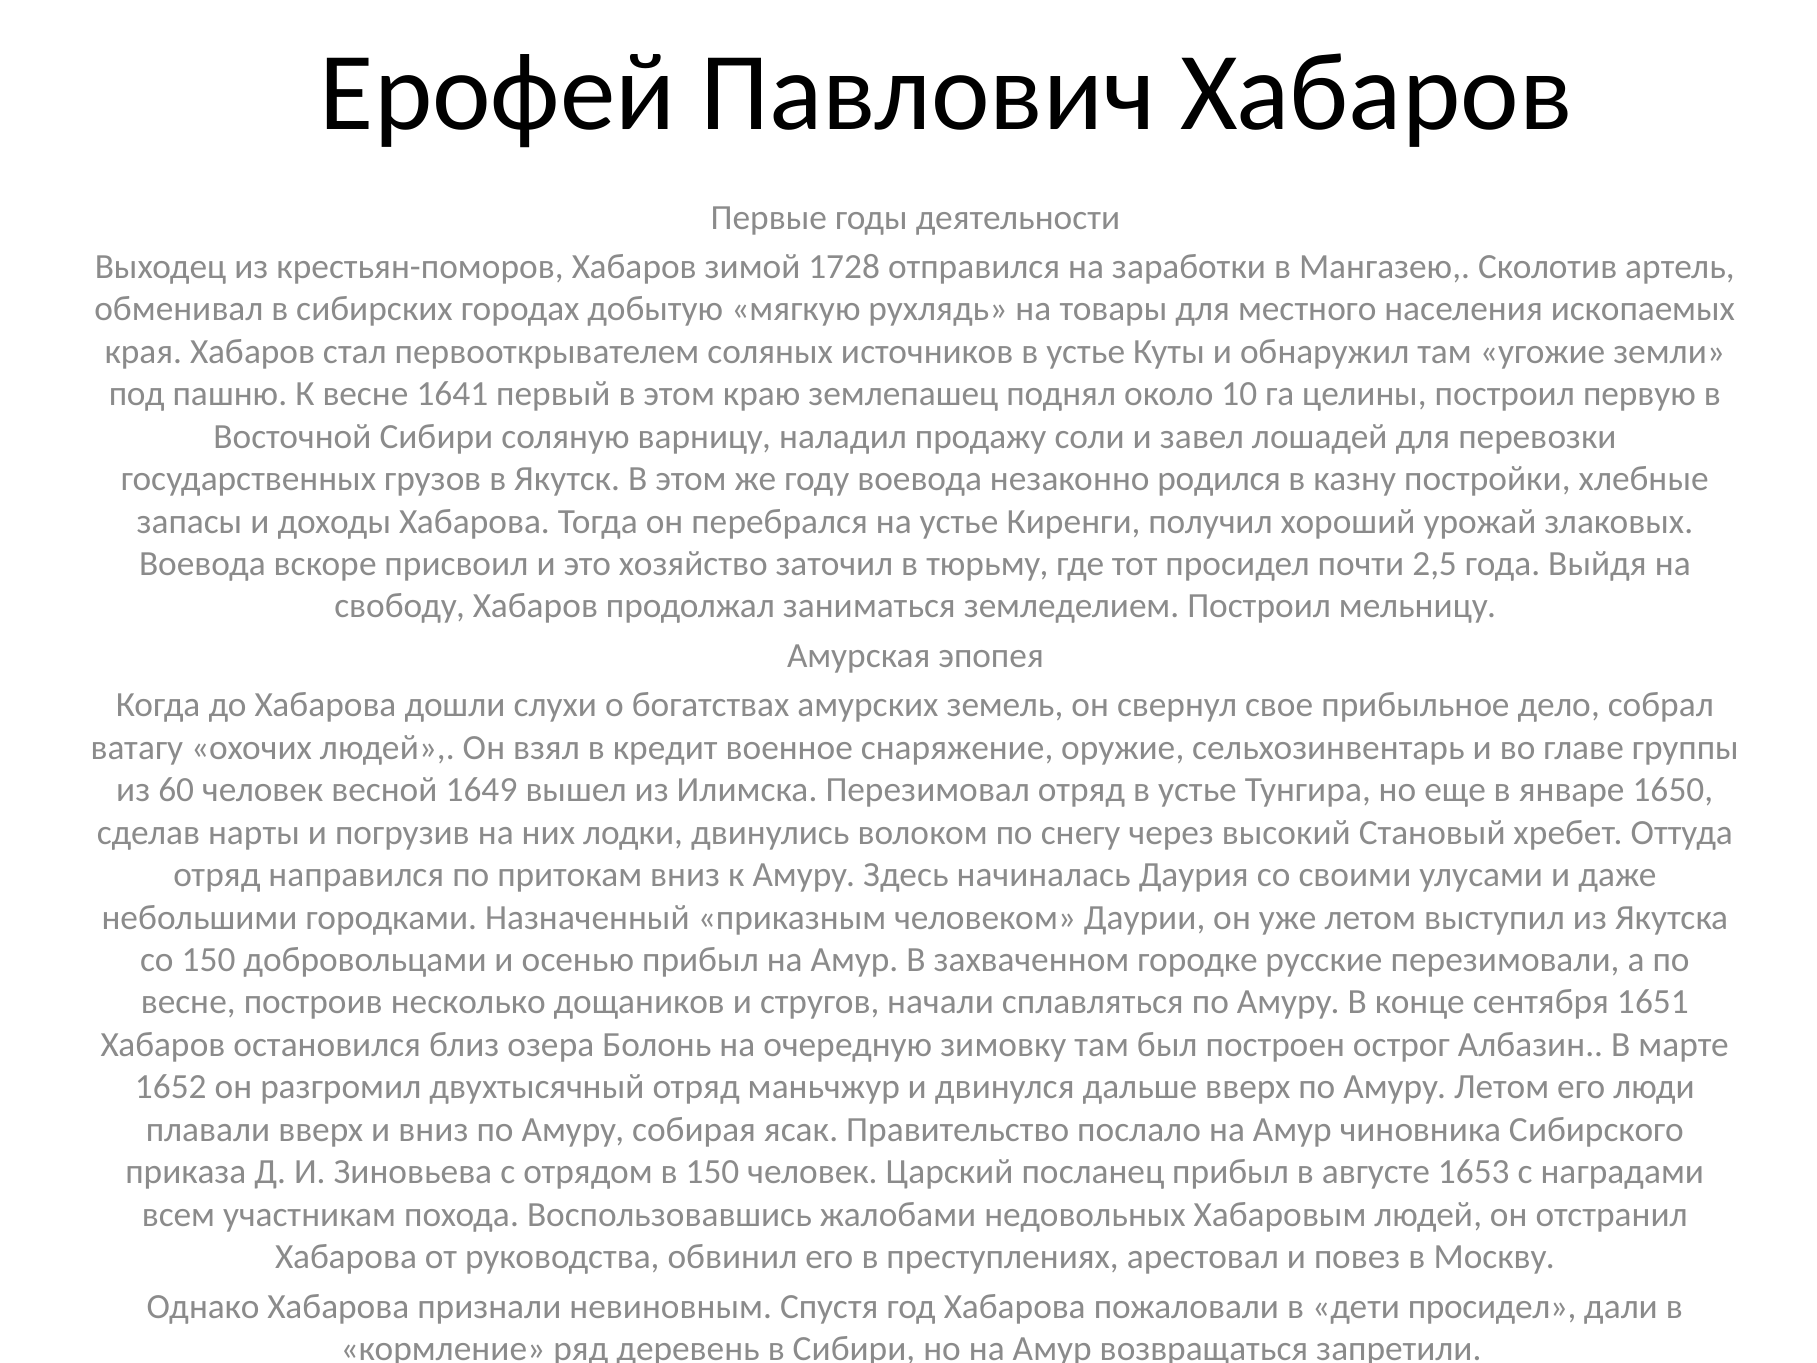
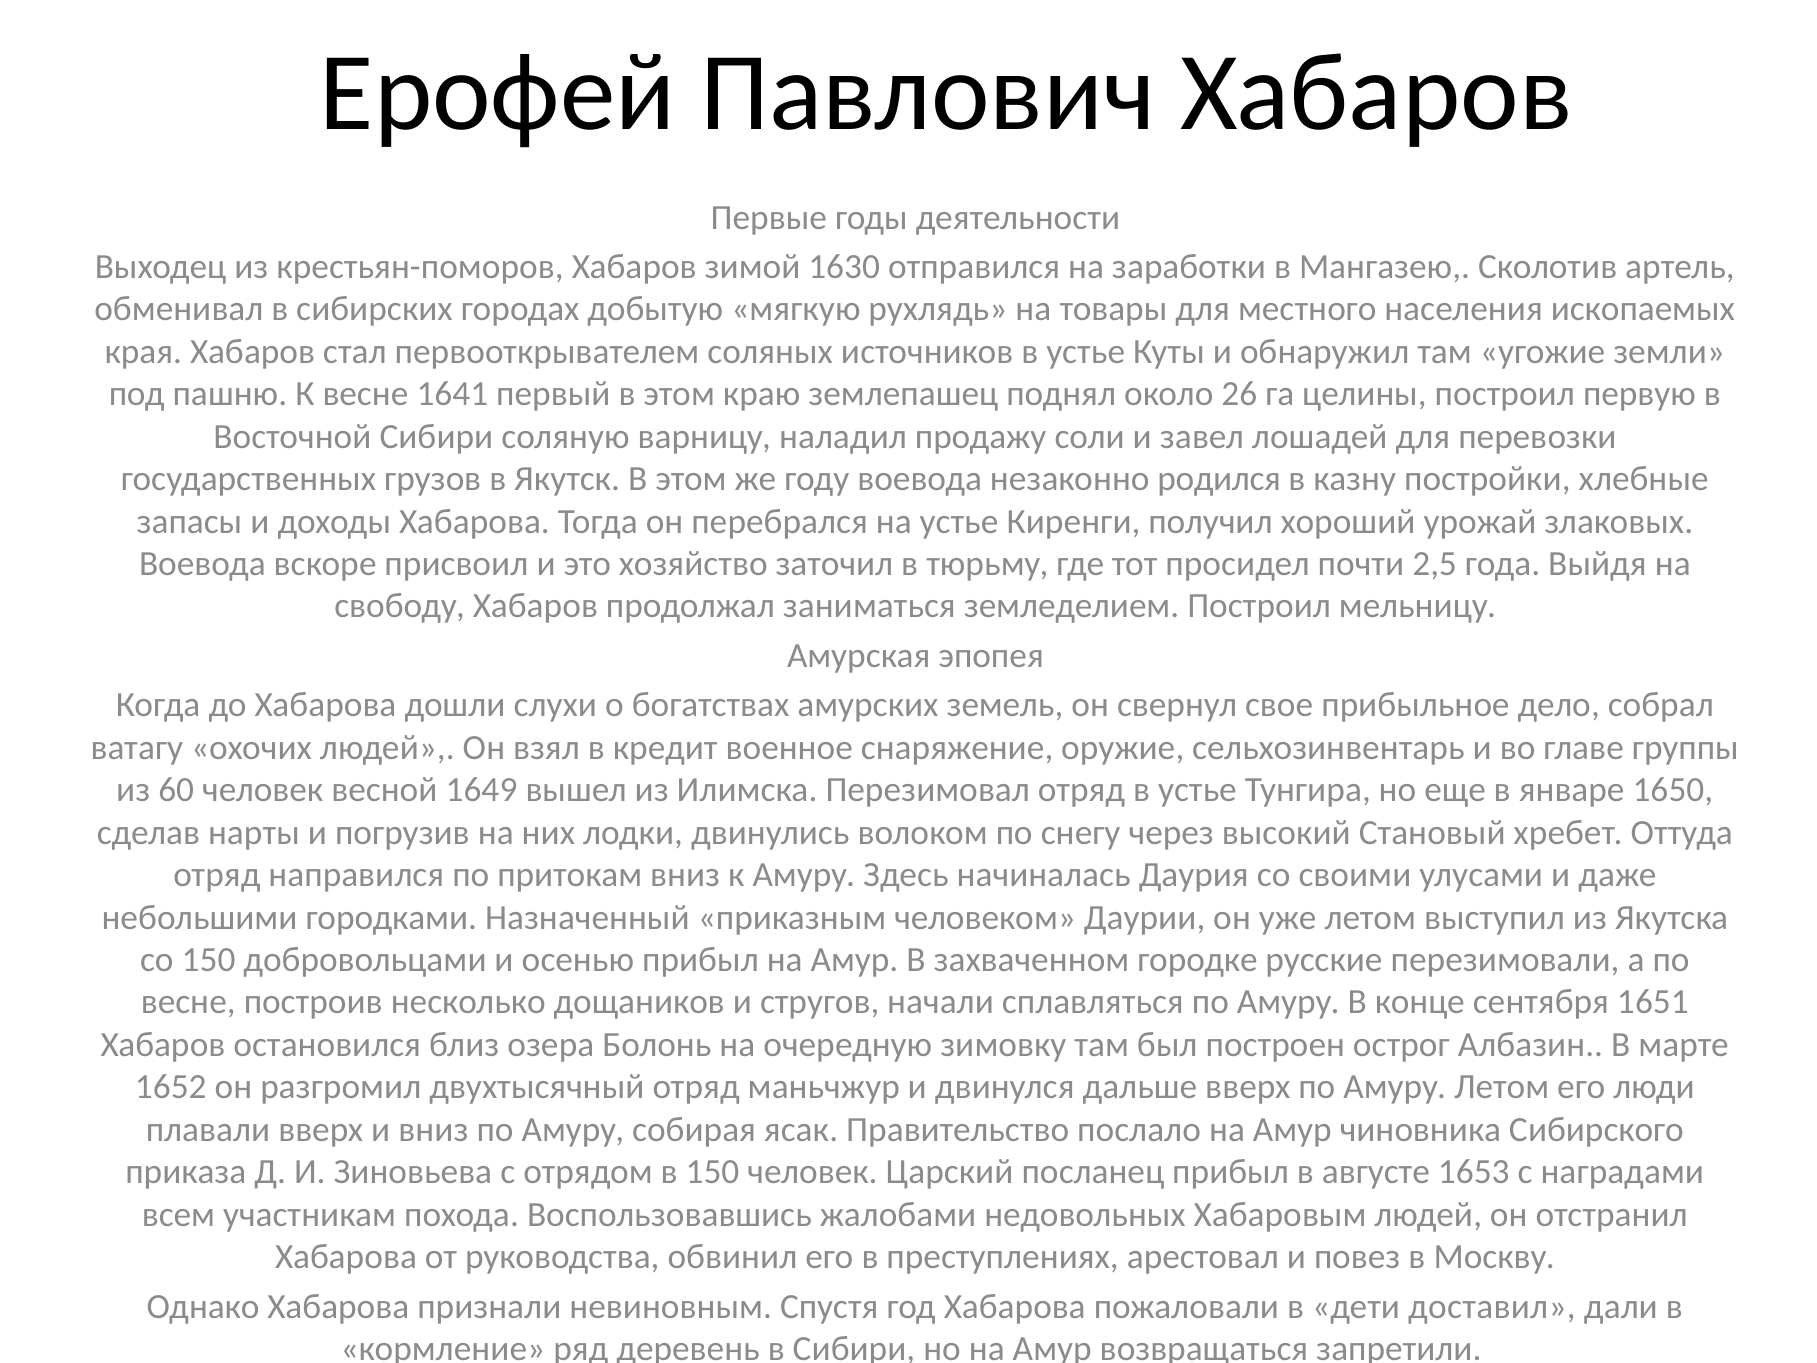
1728: 1728 -> 1630 (844, 267)
10: 10 -> 26 (1239, 394)
дети просидел: просидел -> доставил (1492, 1306)
